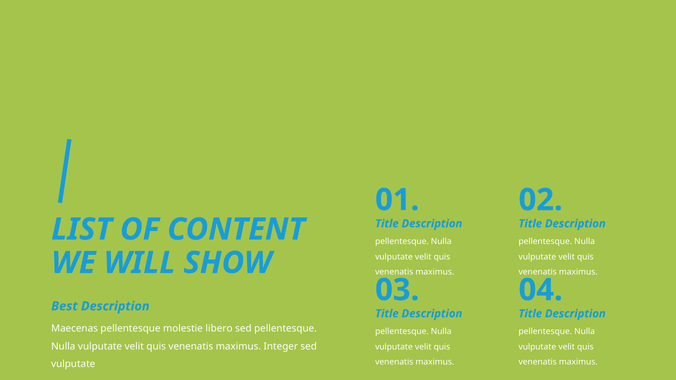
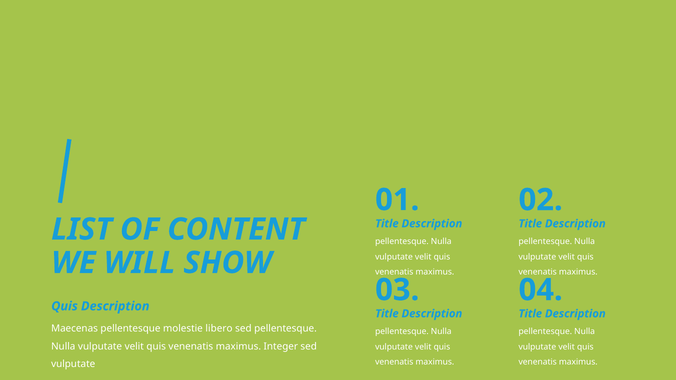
Best: Best -> Quis (64, 306)
